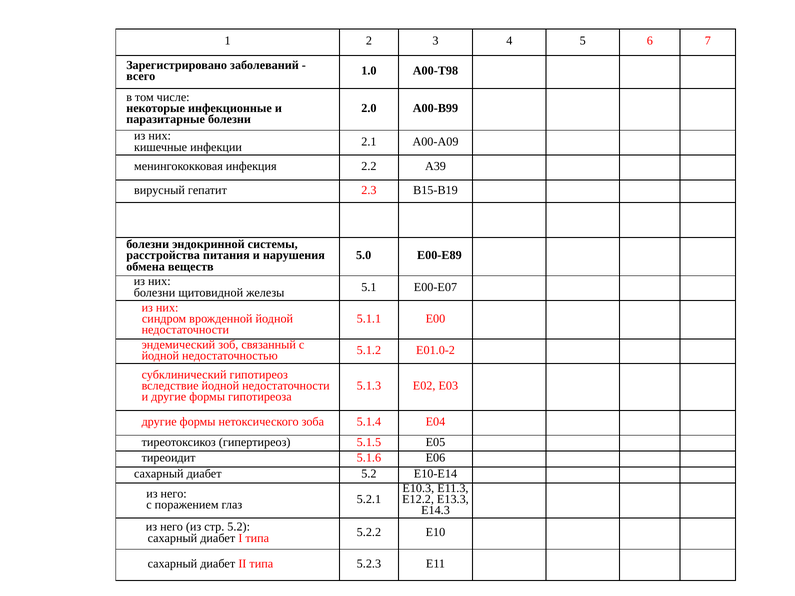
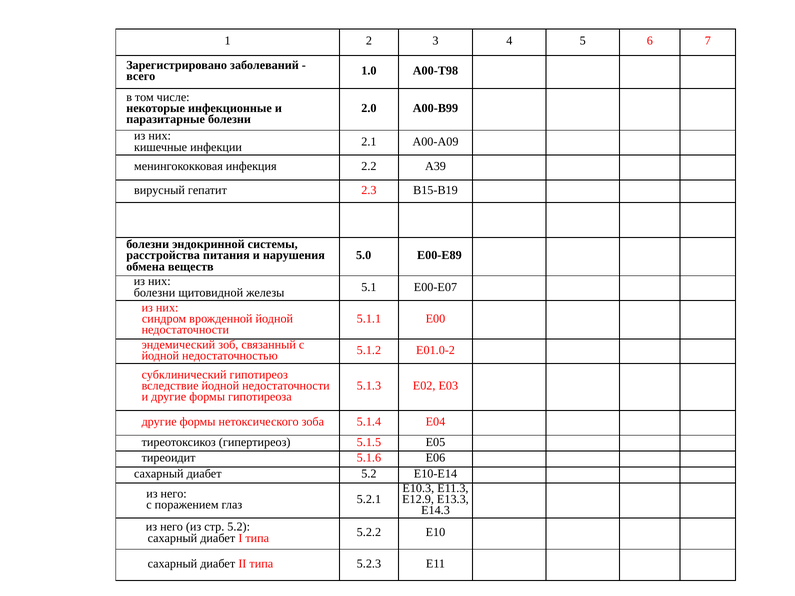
Е12.2: Е12.2 -> Е12.9 (418, 499)
